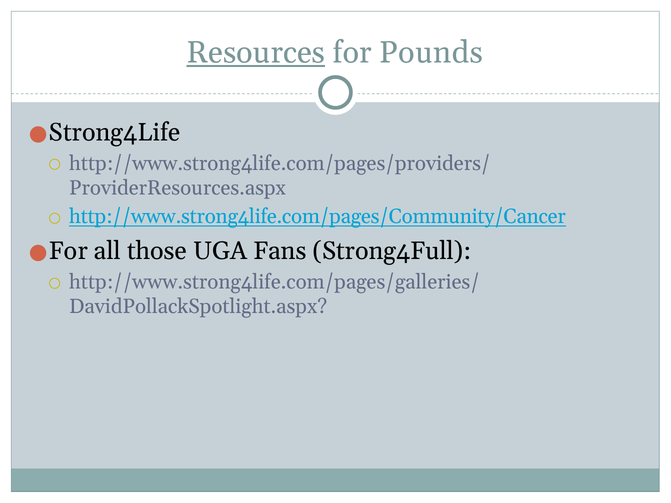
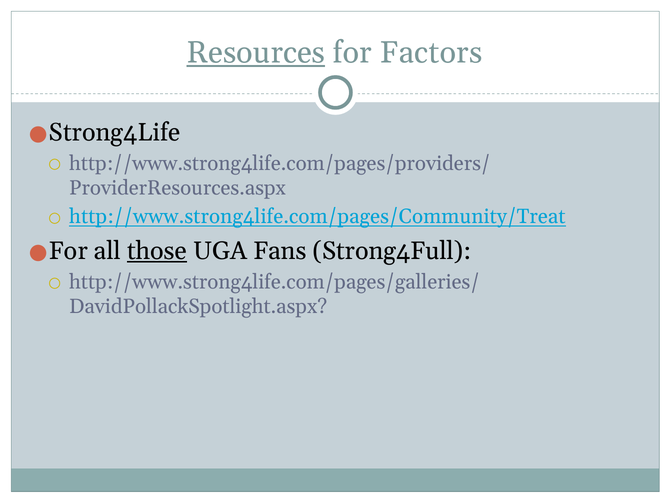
Pounds: Pounds -> Factors (431, 53)
http://www.strong4life.com/pages/Community/Cancer: http://www.strong4life.com/pages/Community/Cancer -> http://www.strong4life.com/pages/Community/Treat (317, 217)
those underline: none -> present (157, 251)
